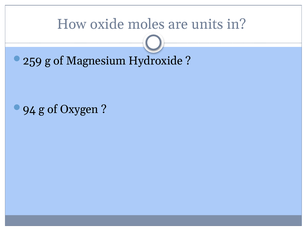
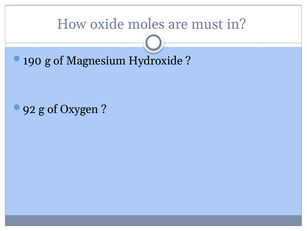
units: units -> must (207, 24)
259: 259 -> 190 (32, 60)
94: 94 -> 92 (29, 109)
